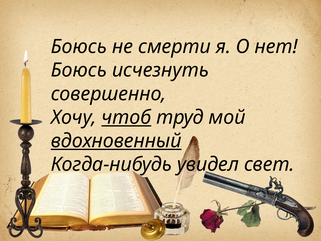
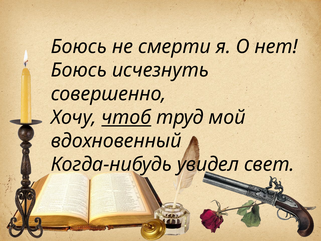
вдохновенный underline: present -> none (116, 141)
